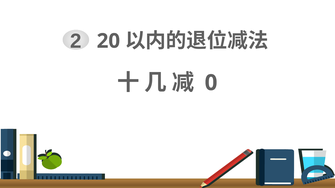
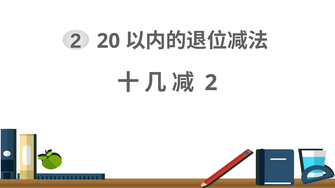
0: 0 -> 2 (211, 83)
